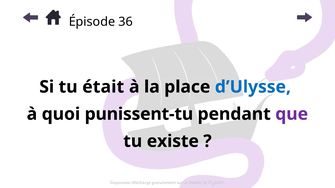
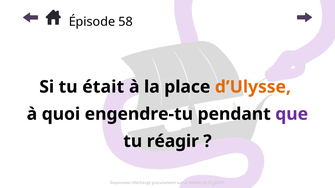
36: 36 -> 58 (126, 22)
d’Ulysse colour: blue -> orange (253, 87)
punissent-tu: punissent-tu -> engendre-tu (139, 114)
existe: existe -> réagir (173, 142)
